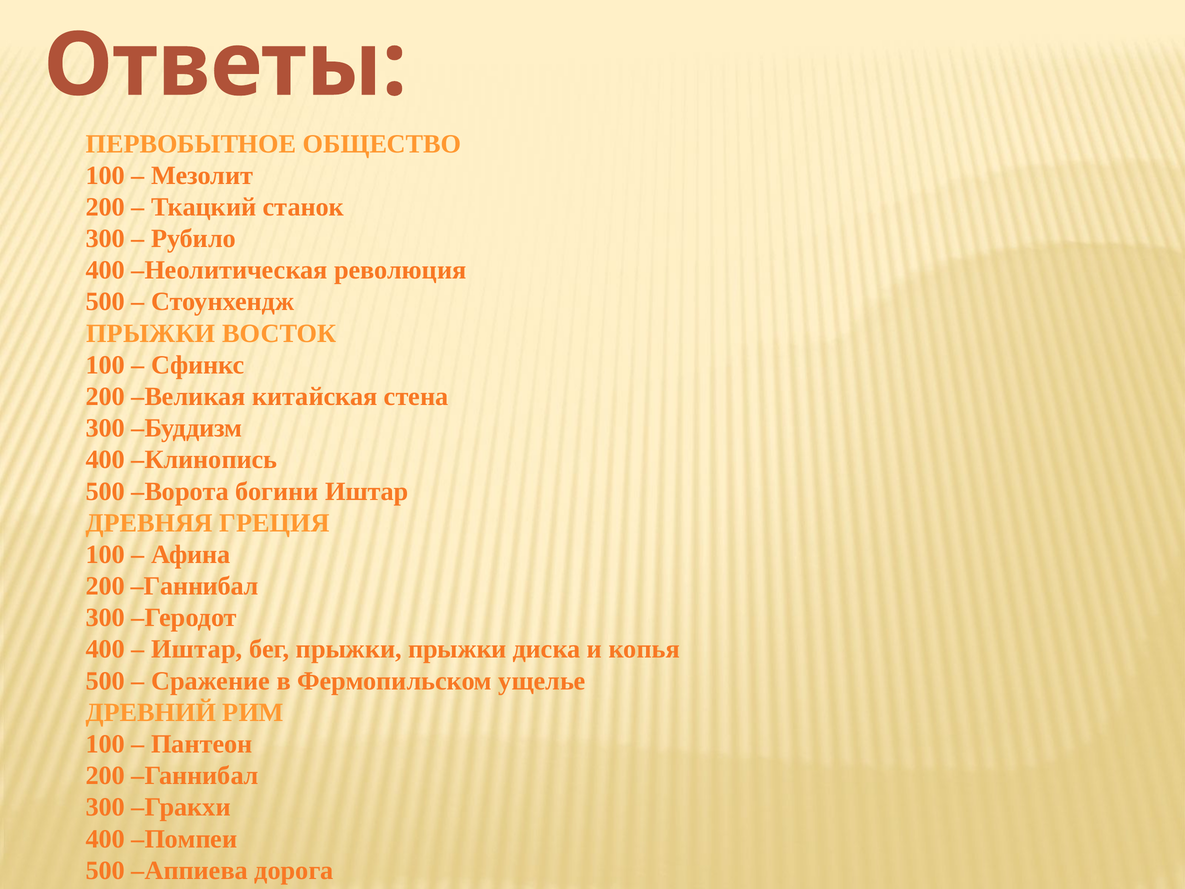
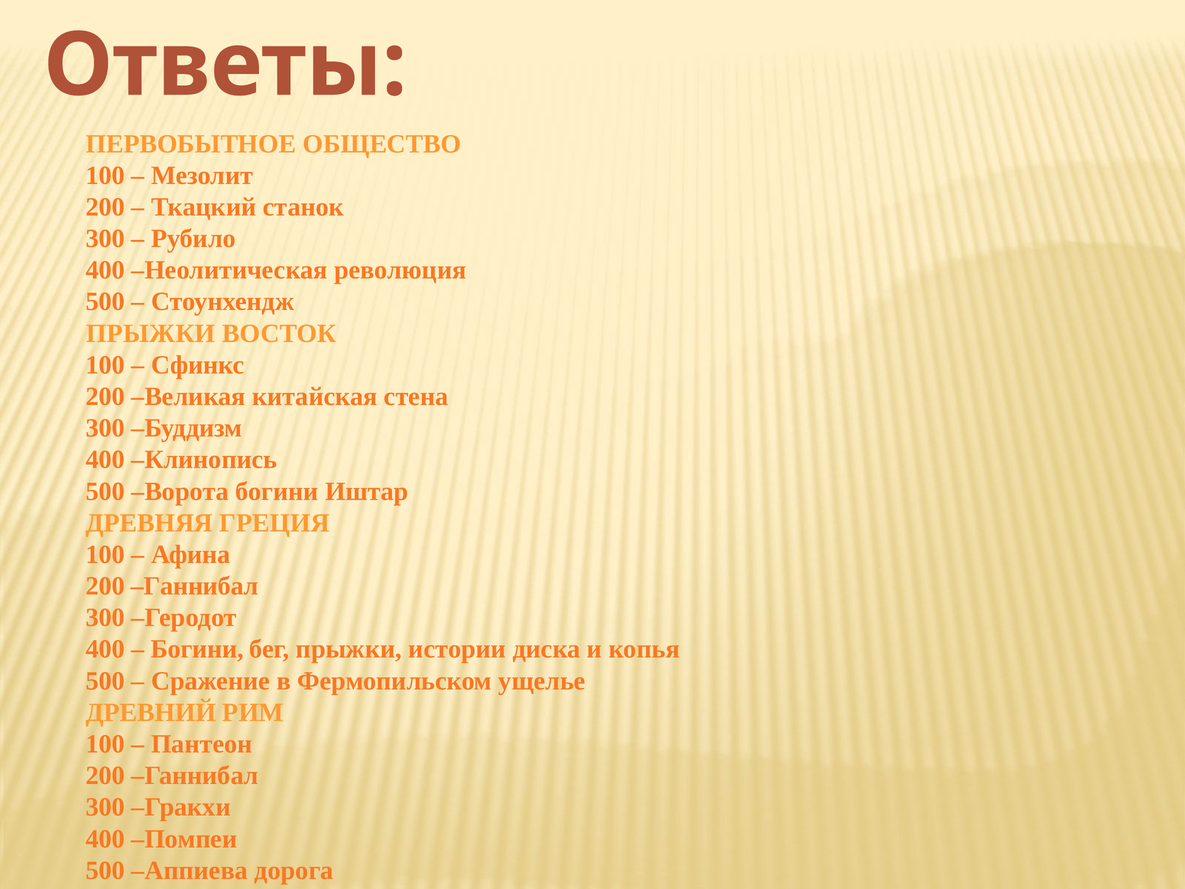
Иштар: Иштар -> Богини (197, 649)
прыжки прыжки: прыжки -> истории (457, 649)
